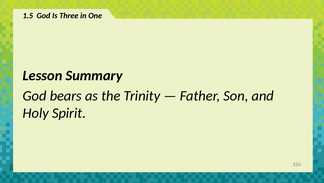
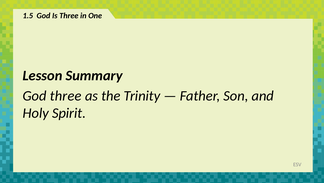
God bears: bears -> three (66, 96)
